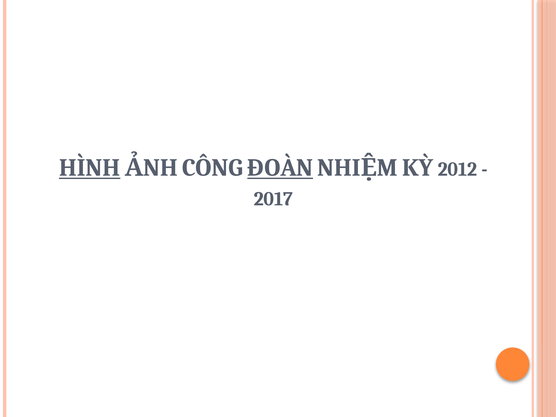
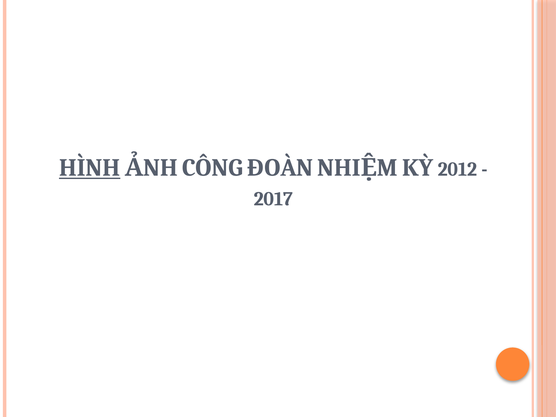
ĐOÀN underline: present -> none (280, 168)
